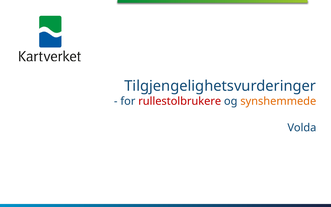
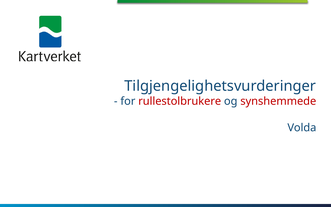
synshemmede colour: orange -> red (278, 101)
